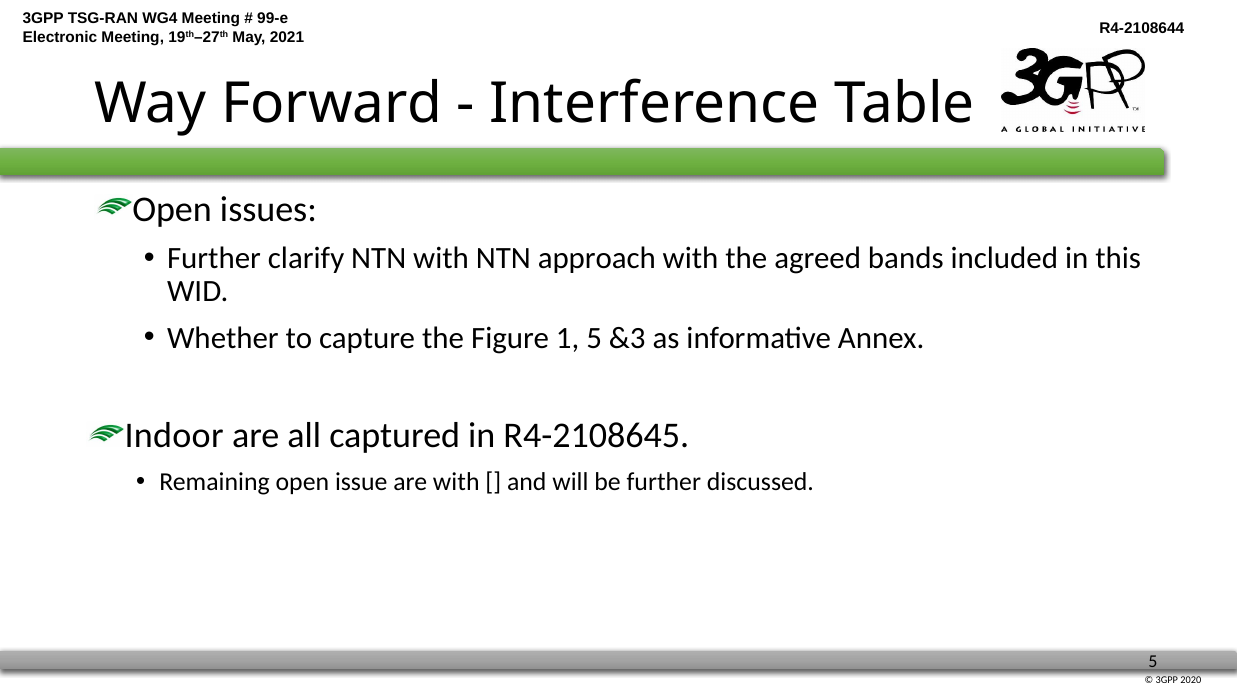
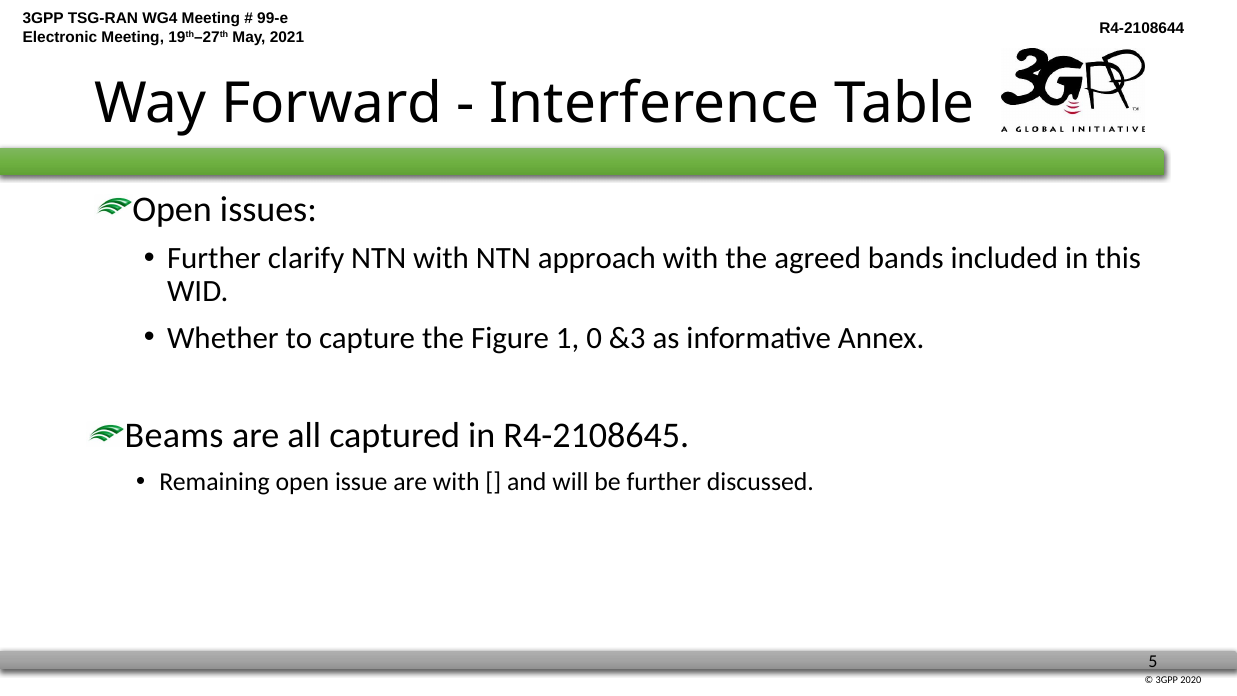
1 5: 5 -> 0 (594, 338)
Indoor: Indoor -> Beams (174, 436)
